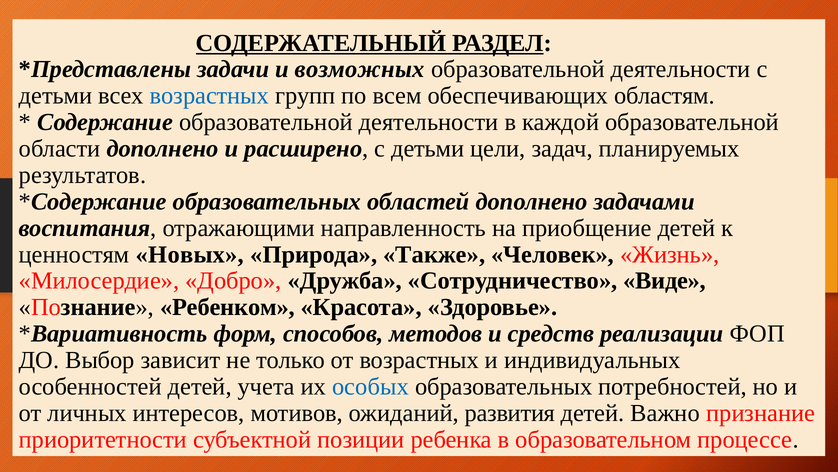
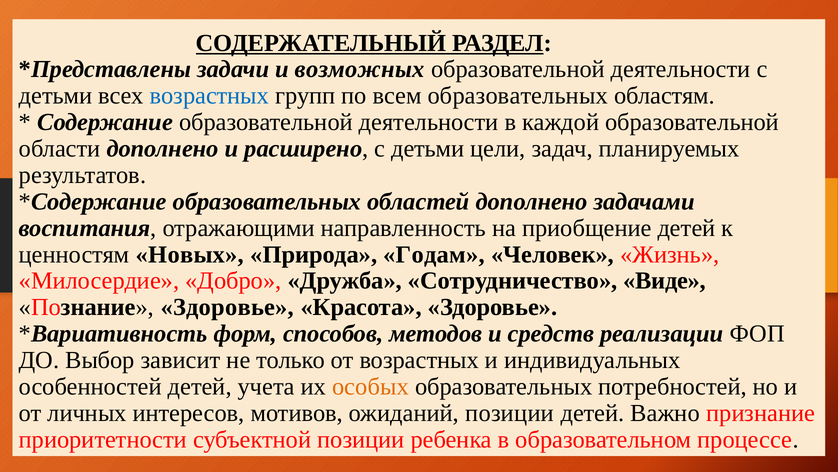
всем обеспечивающих: обеспечивающих -> образовательных (518, 96)
Также: Также -> Годам (434, 254)
Познание Ребенком: Ребенком -> Здоровье (227, 307)
особых colour: blue -> orange (371, 386)
ожиданий развития: развития -> позиции (510, 413)
